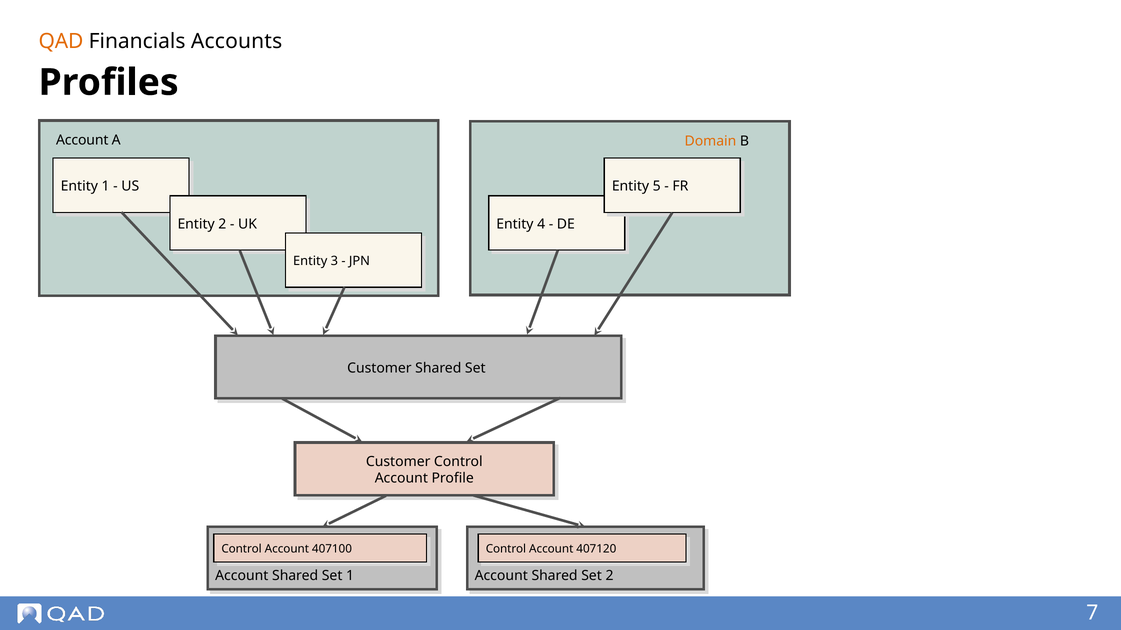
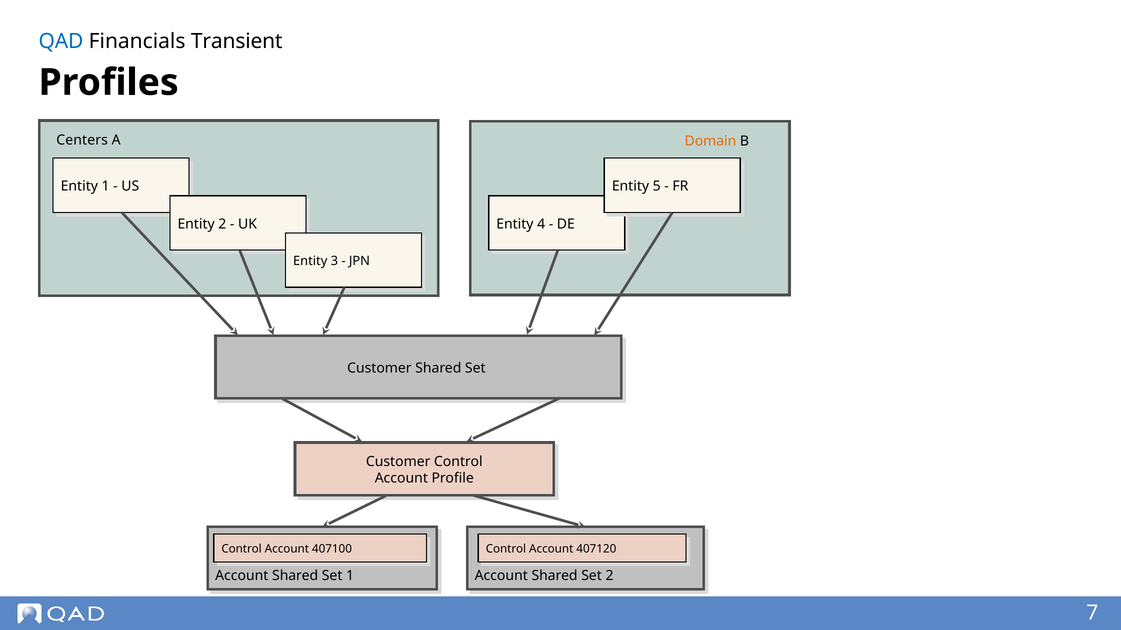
QAD colour: orange -> blue (61, 41)
Accounts: Accounts -> Transient (237, 41)
Account: Account -> Centers (82, 140)
